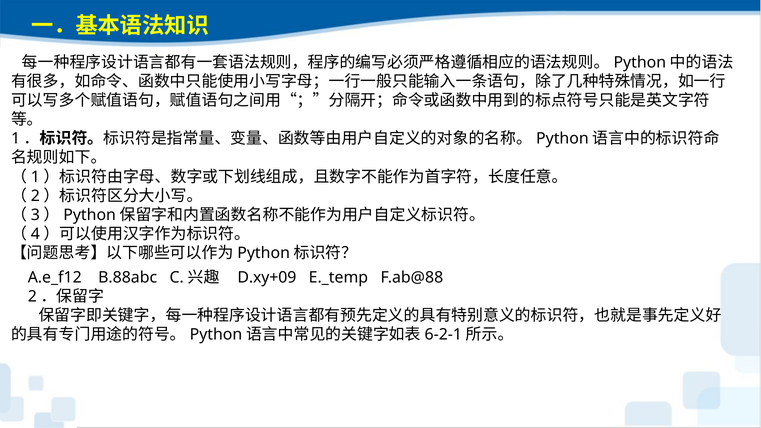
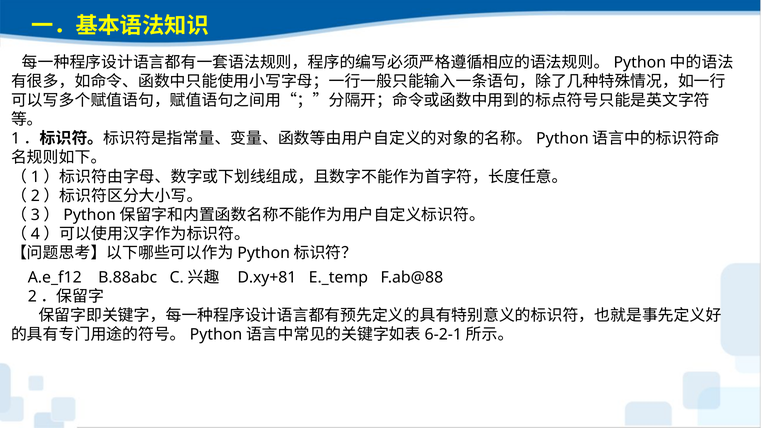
D.xy+09: D.xy+09 -> D.xy+81 (267, 278)
